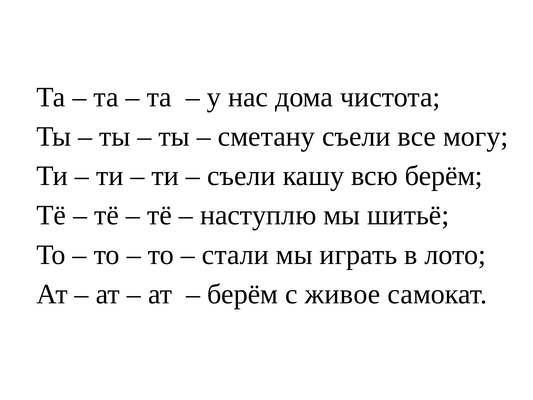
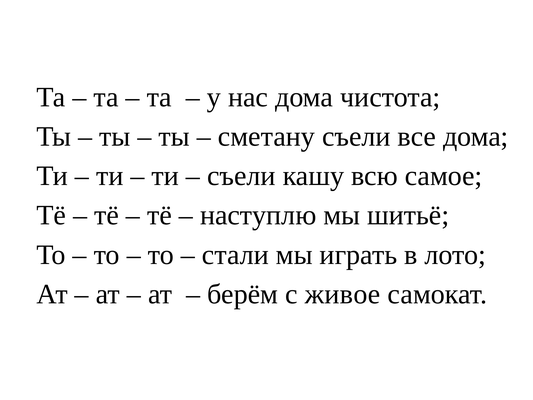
все могу: могу -> дома (476, 136)
всю берём: берём -> самое (444, 176)
